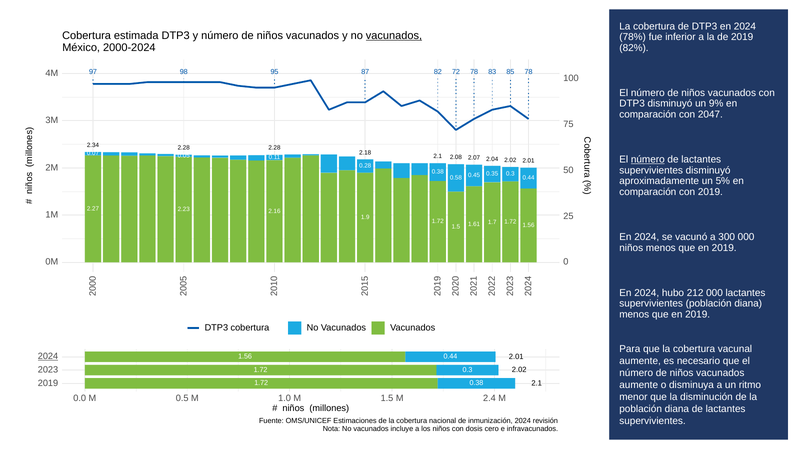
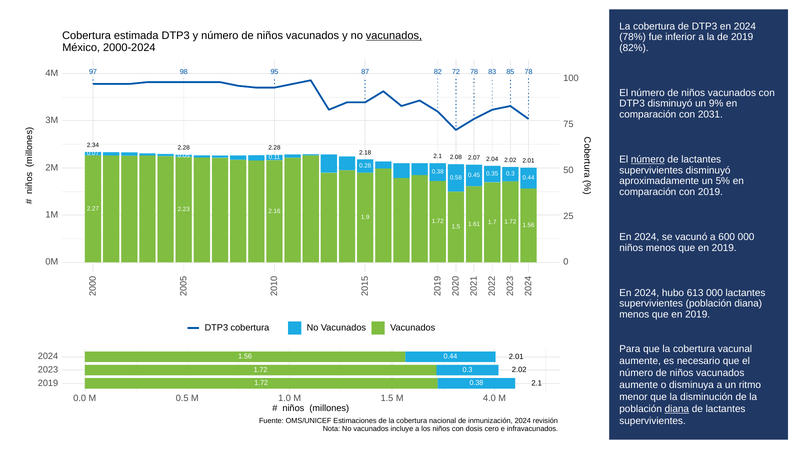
2047: 2047 -> 2031 (710, 114)
300: 300 -> 600 (727, 237)
212: 212 -> 613 (695, 293)
2024 underline: present -> none (48, 356)
2.4: 2.4 -> 4.0 (489, 398)
diana underline: none -> present (677, 409)
